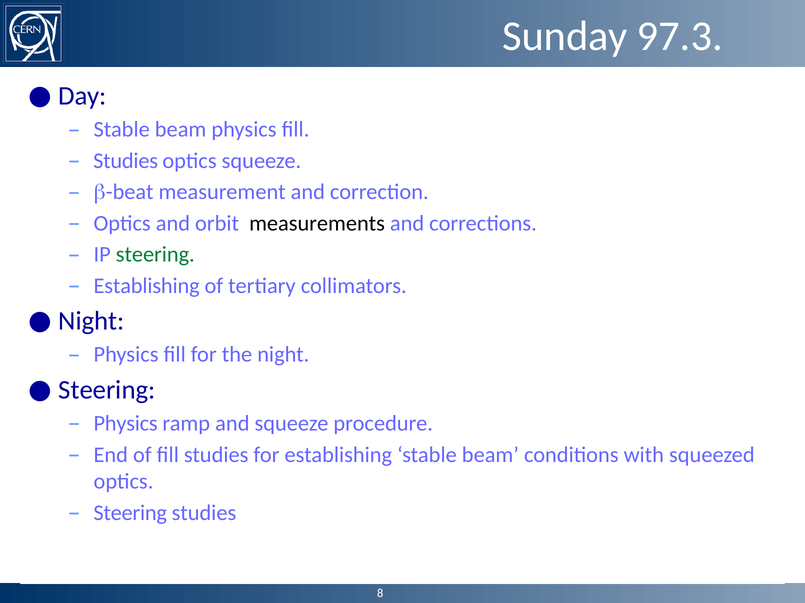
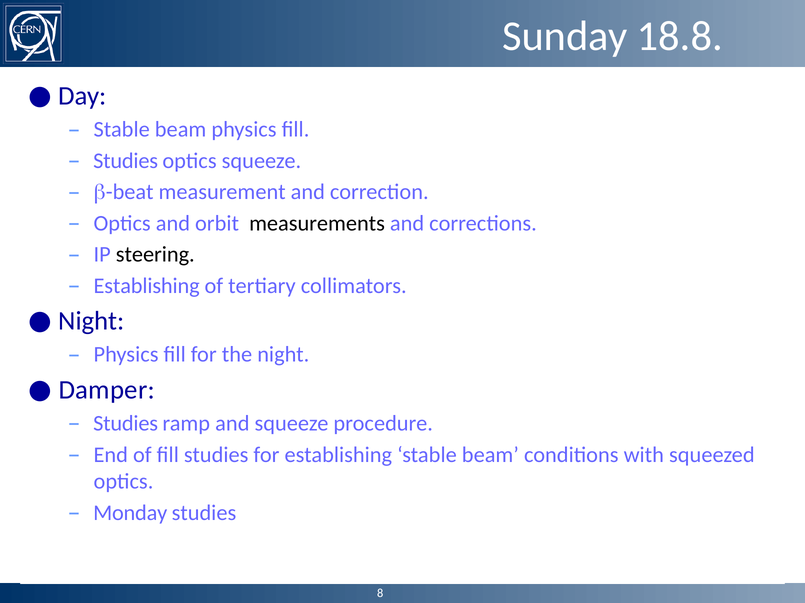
97.3: 97.3 -> 18.8 (680, 36)
steering colour: green -> black (155, 255)
Steering: Steering -> Damper (107, 390)
Physics: Physics -> Studies (126, 424)
Steering: Steering -> Monday (130, 513)
